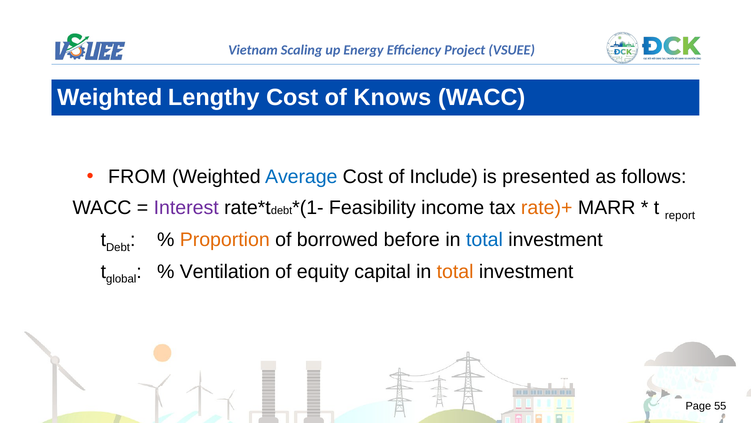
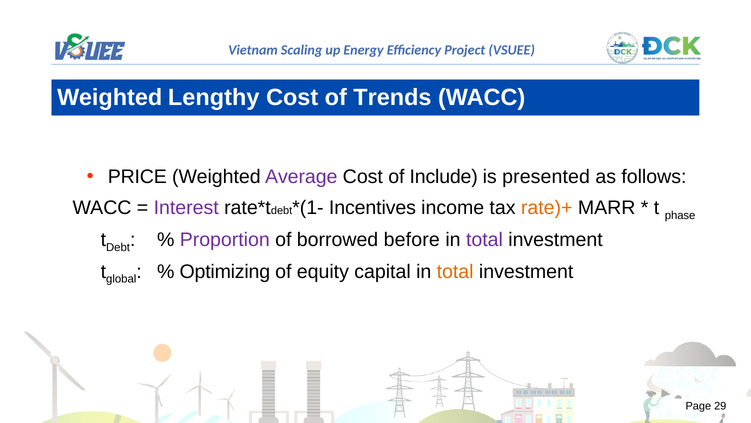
Knows: Knows -> Trends (392, 97)
FROM: FROM -> PRICE (137, 176)
Average colour: blue -> purple (301, 176)
Feasibility: Feasibility -> Incentives (372, 208)
report: report -> phase (680, 215)
Proportion colour: orange -> purple (225, 239)
total colour: blue -> purple (484, 239)
Ventilation: Ventilation -> Optimizing (225, 271)
55: 55 -> 29 (720, 405)
